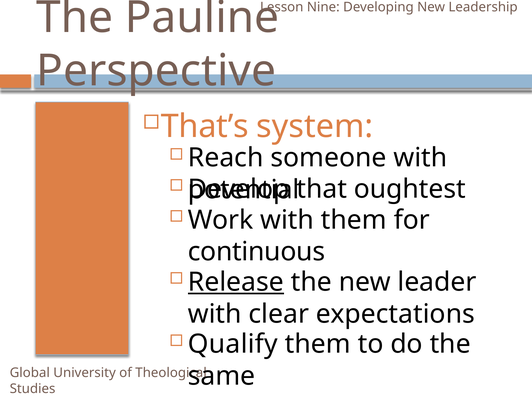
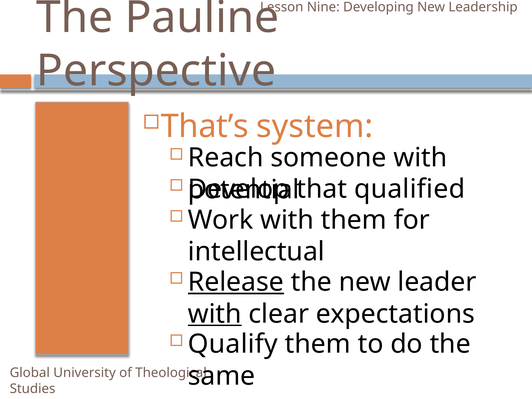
oughtest: oughtest -> qualified (410, 189)
continuous: continuous -> intellectual (256, 252)
with underline: none -> present (215, 314)
